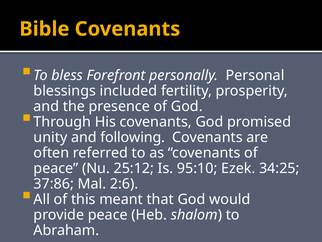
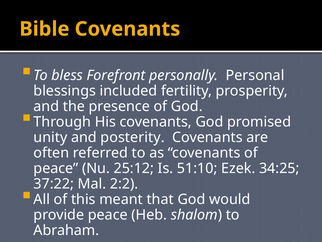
following: following -> posterity (133, 137)
95:10: 95:10 -> 51:10 (197, 168)
37:86: 37:86 -> 37:22 (54, 184)
2:6: 2:6 -> 2:2 (124, 184)
